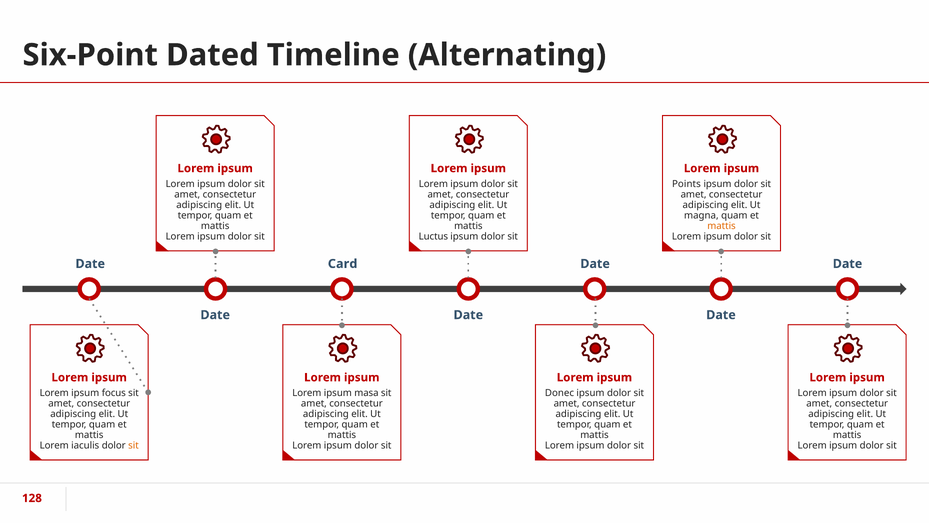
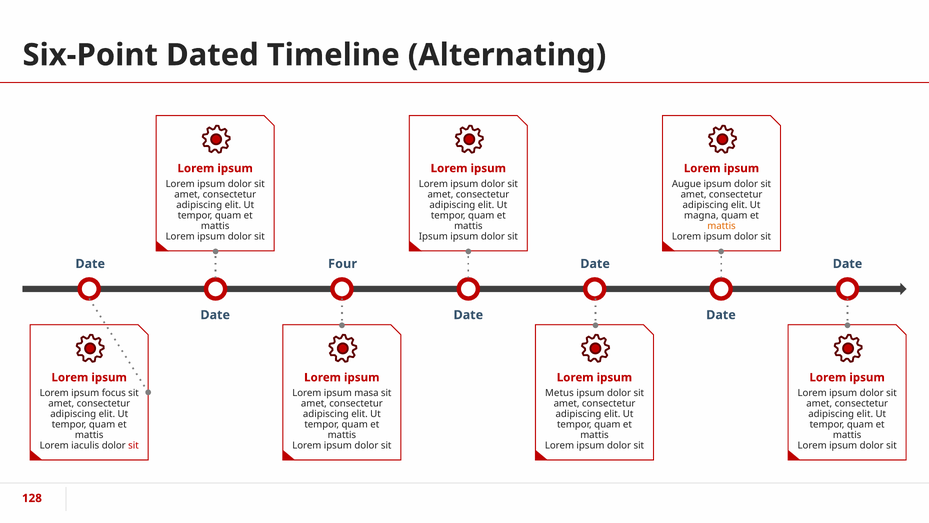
Points: Points -> Augue (687, 184)
Luctus: Luctus -> Ipsum (433, 236)
Card: Card -> Four (343, 264)
Donec: Donec -> Metus (559, 393)
sit colour: orange -> red (134, 445)
